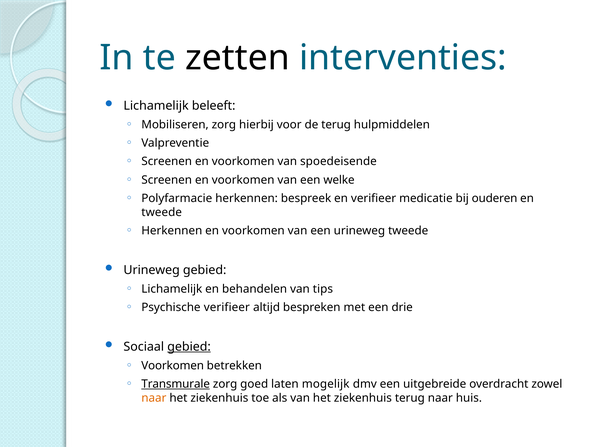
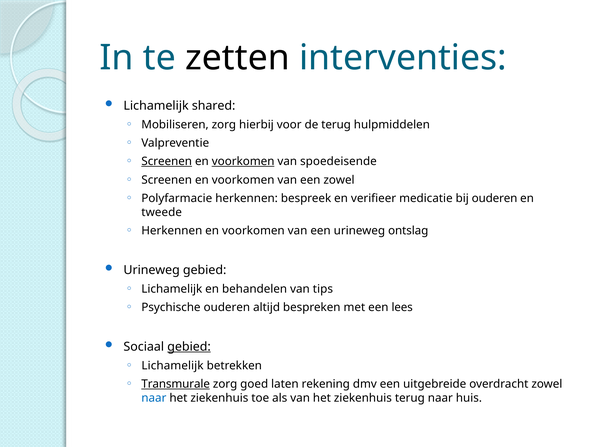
beleeft: beleeft -> shared (214, 106)
Screenen underline: none -> present (167, 162)
voorkomen underline: none -> present (243, 162)
een welke: welke -> zowel (339, 180)
urineweg tweede: tweede -> ontslag (408, 231)
Psychische verifieer: verifieer -> ouderen (227, 308)
drie: drie -> lees (402, 308)
Voorkomen: Voorkomen -> Lichamelijk (173, 366)
mogelijk: mogelijk -> rekening (326, 385)
naar colour: orange -> blue (154, 399)
